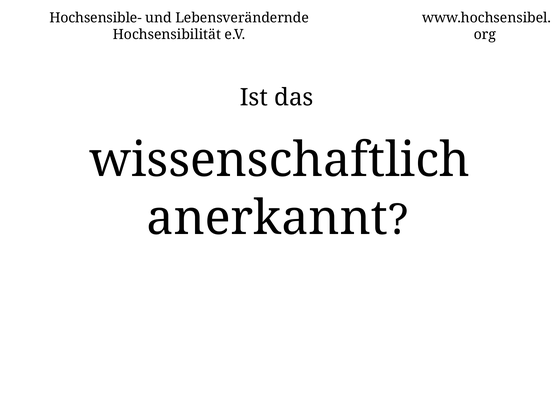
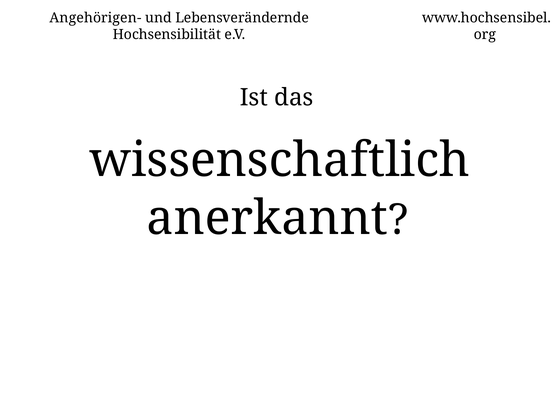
Hochsensible-: Hochsensible- -> Angehörigen- (95, 18)
